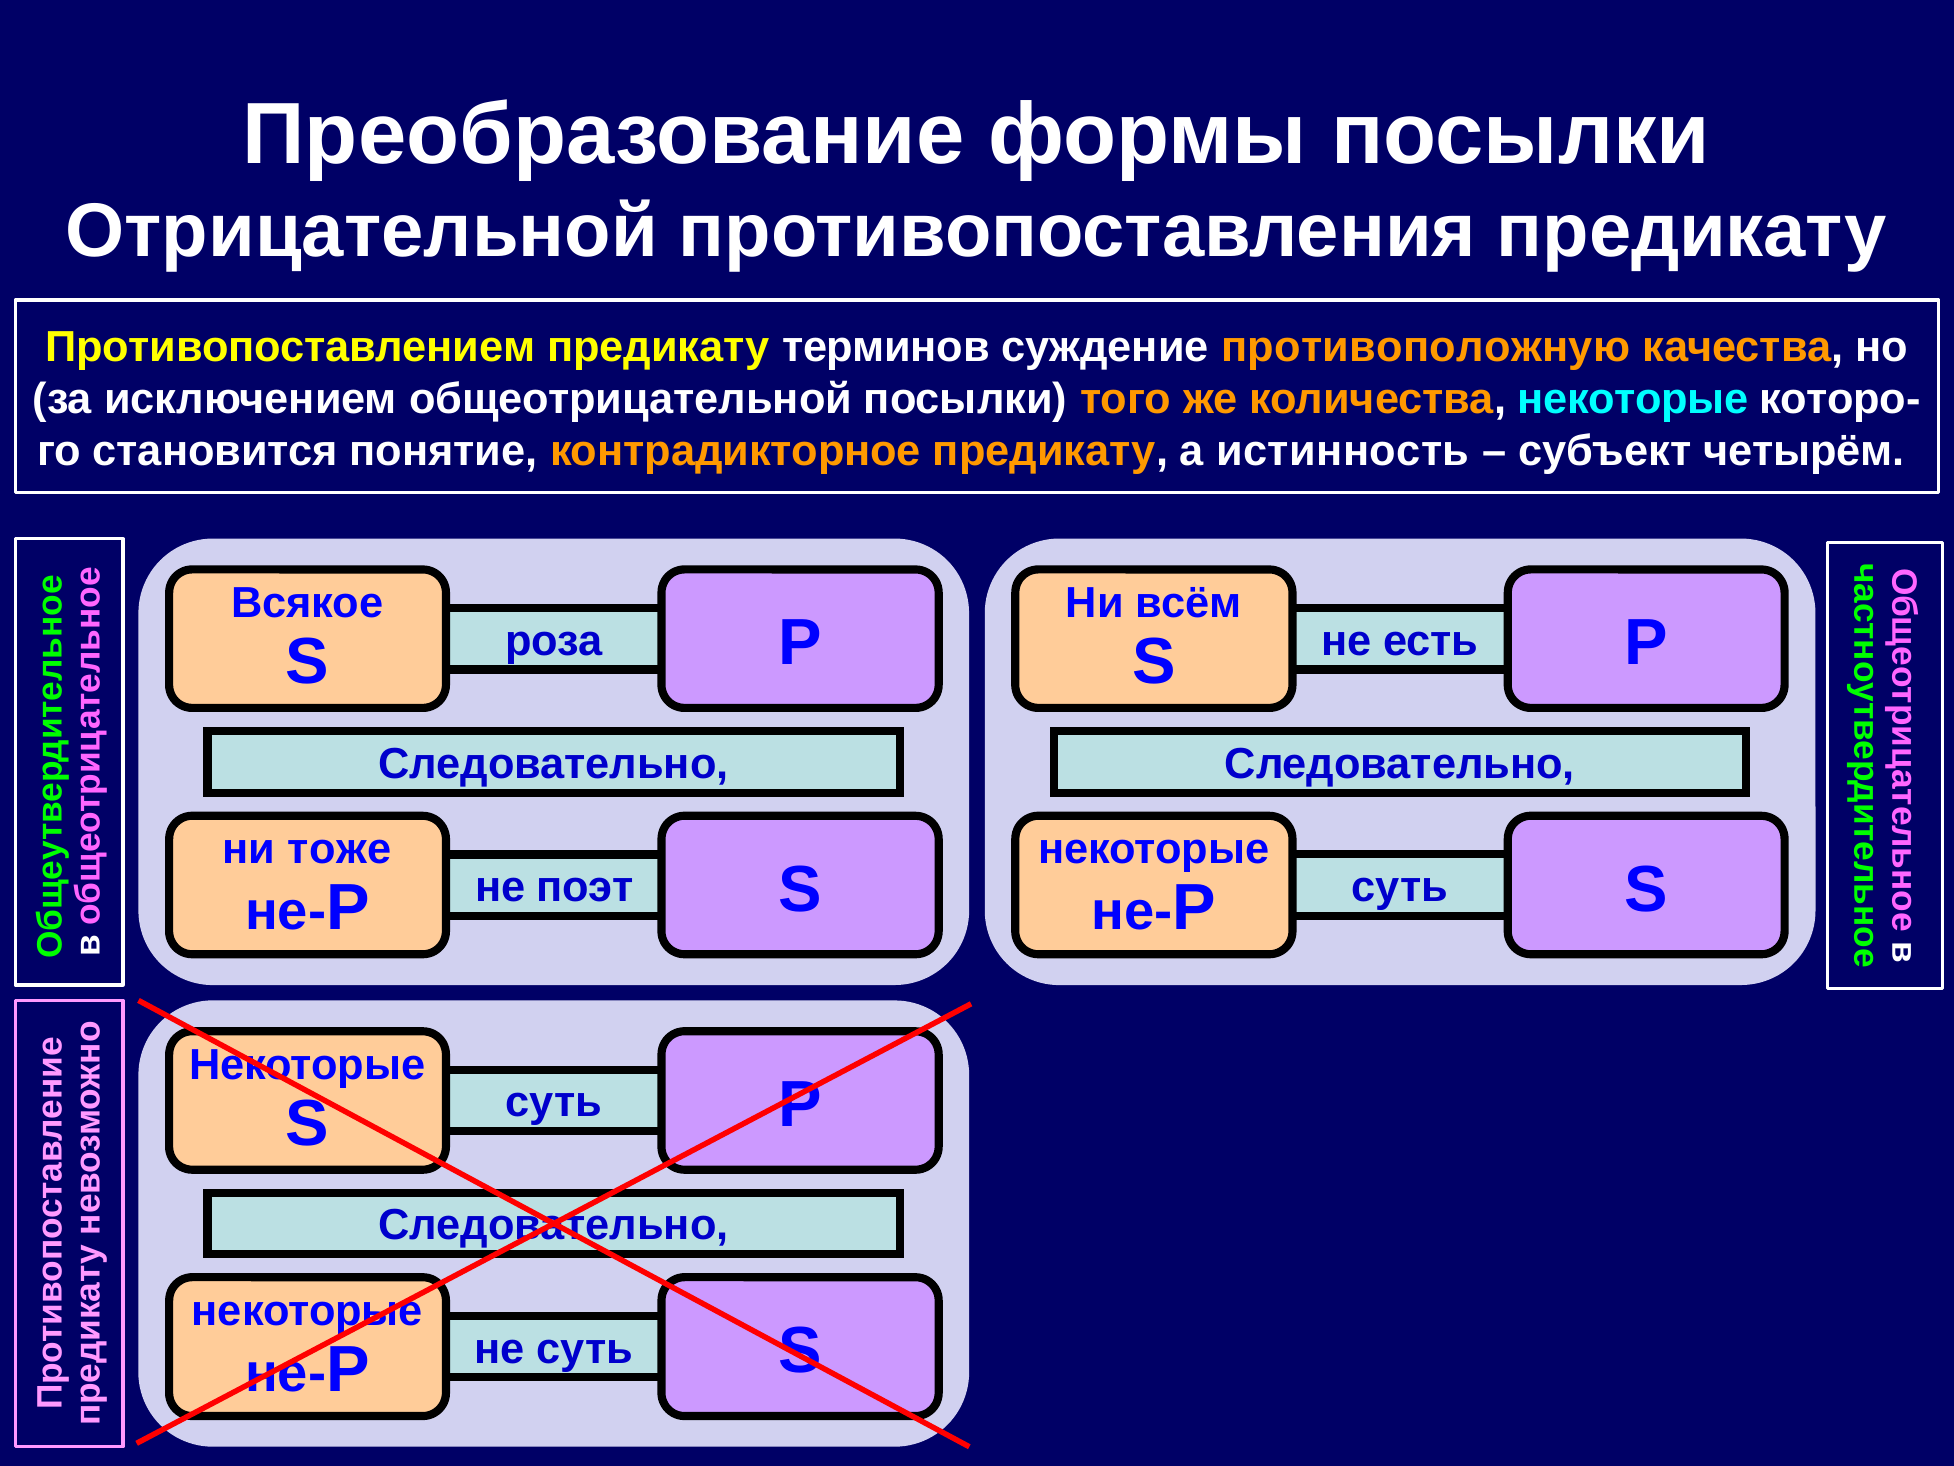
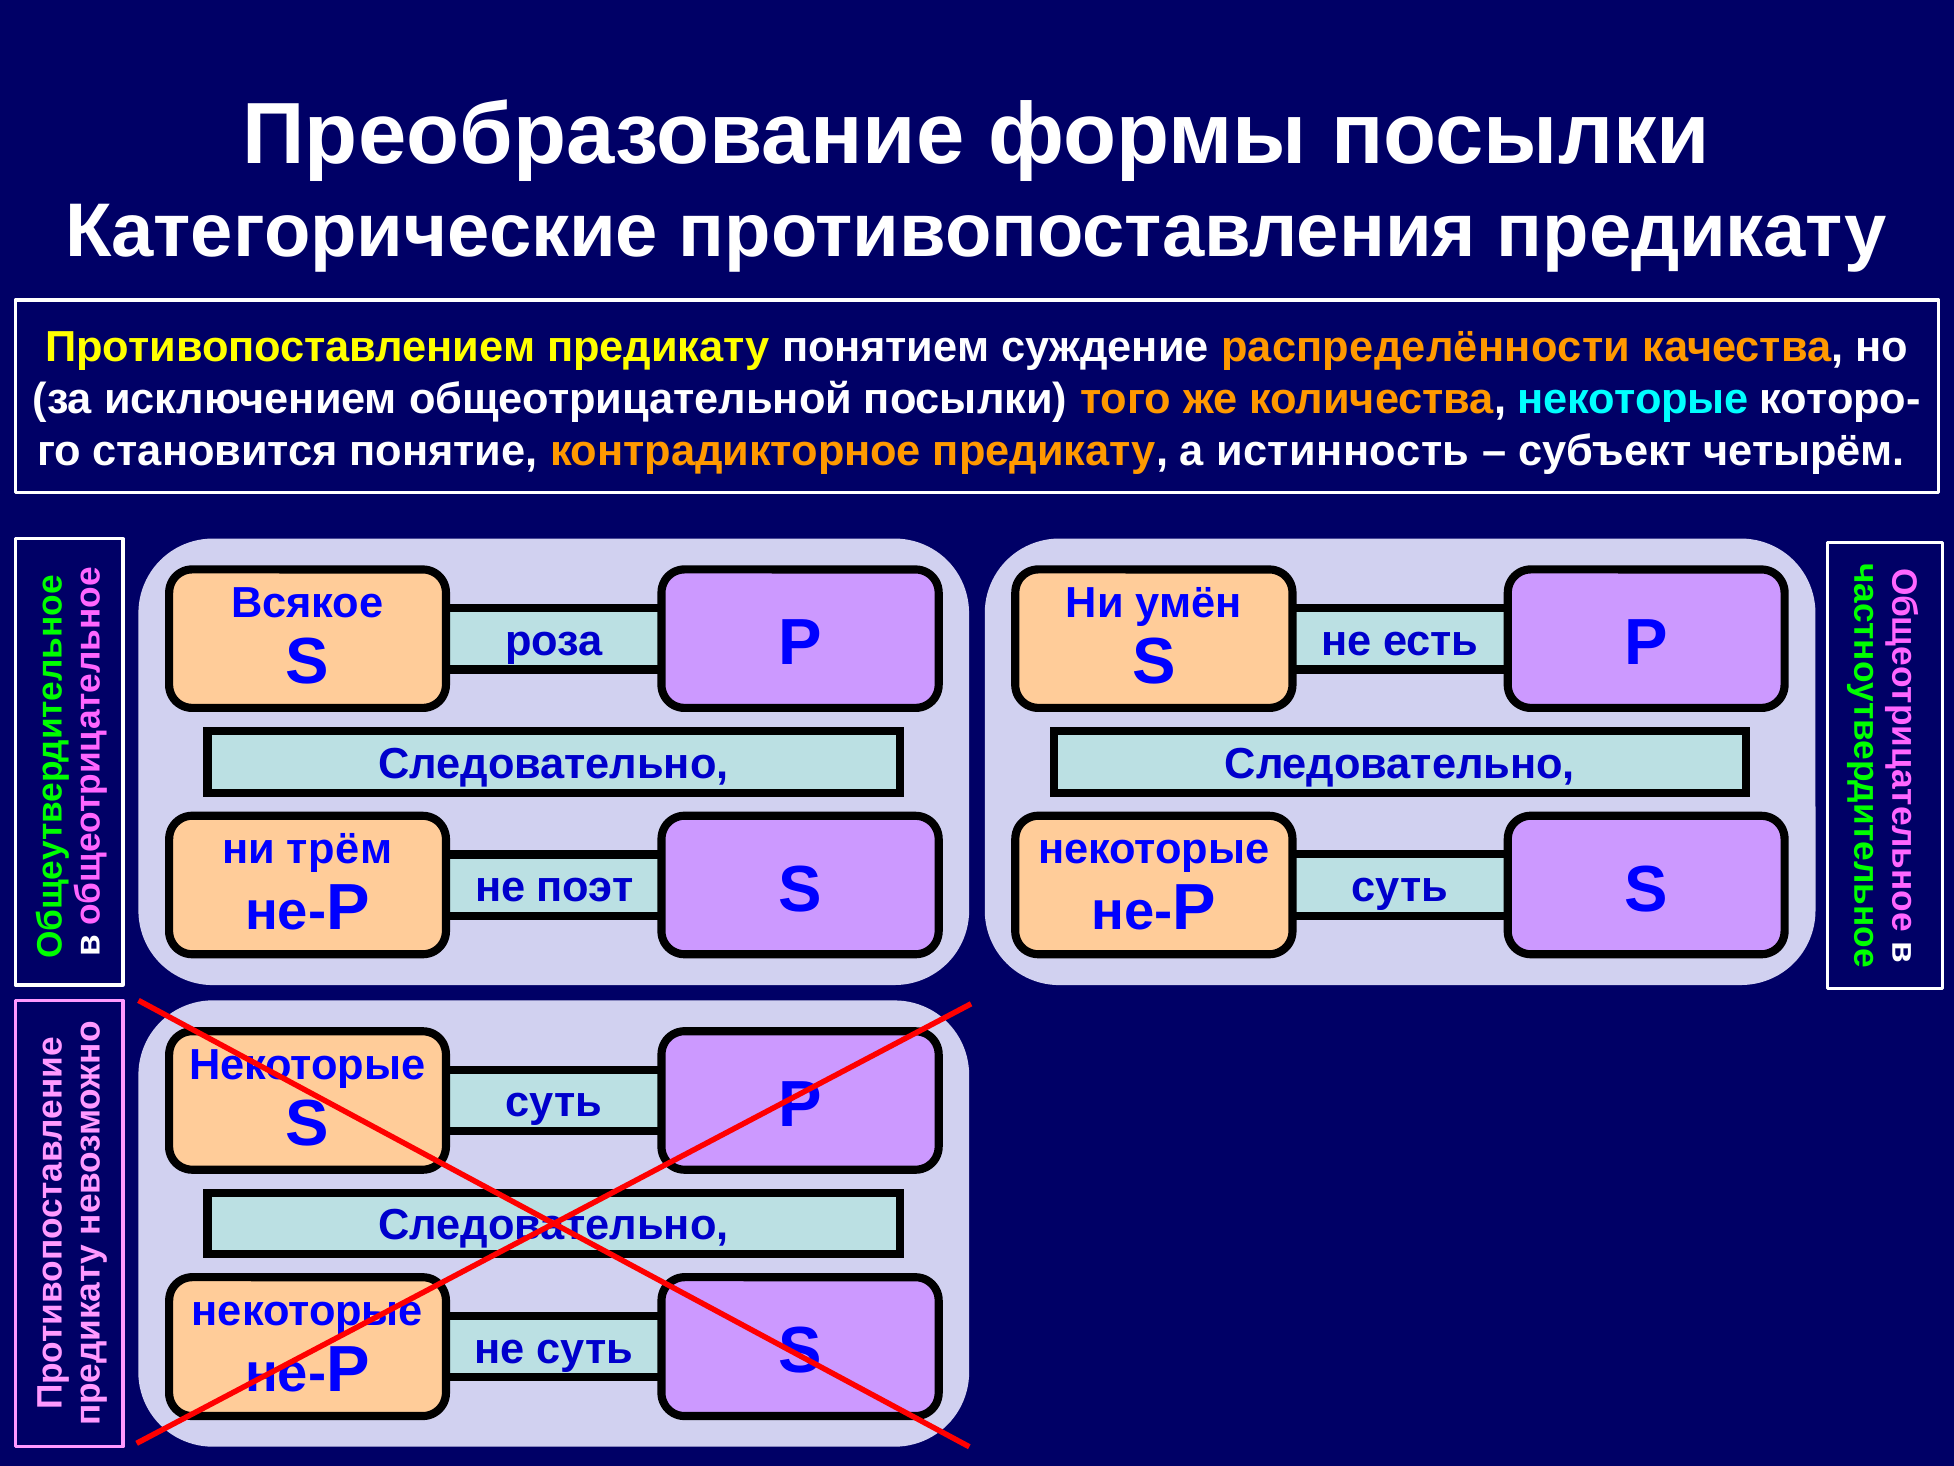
Отрицательной: Отрицательной -> Категорические (362, 231)
терминов: терминов -> понятием (886, 347)
противоположную: противоположную -> распределённости (1426, 347)
всём: всём -> умён (1189, 603)
тоже: тоже -> трём (340, 849)
